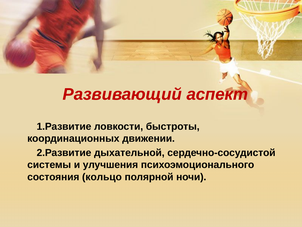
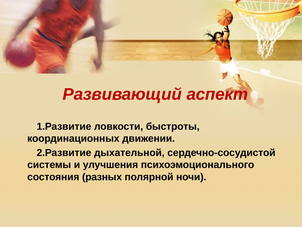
кольцо: кольцо -> разных (102, 177)
